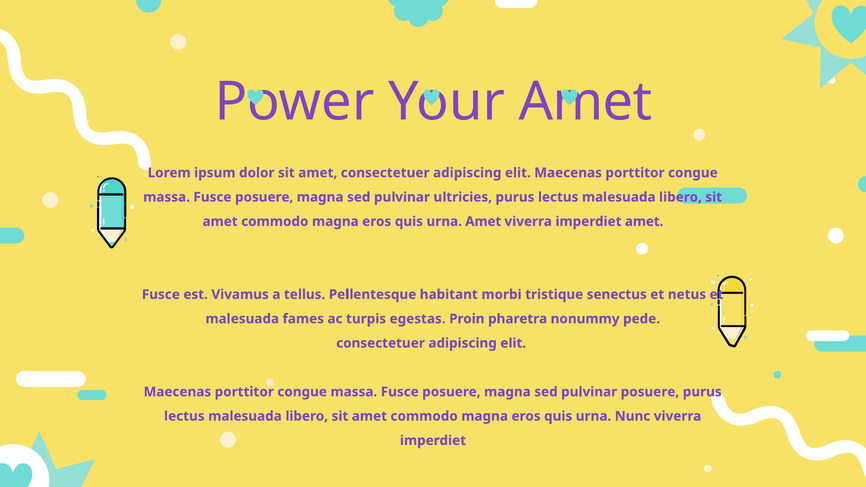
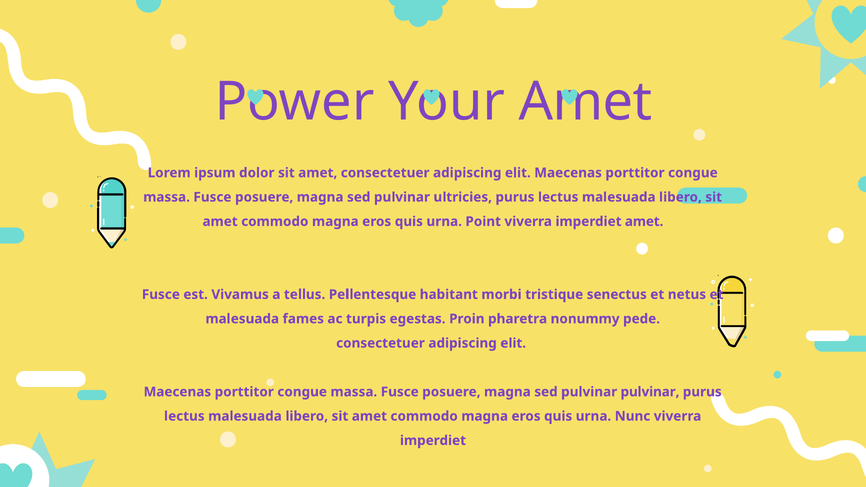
urna Amet: Amet -> Point (483, 222)
pulvinar posuere: posuere -> pulvinar (650, 392)
